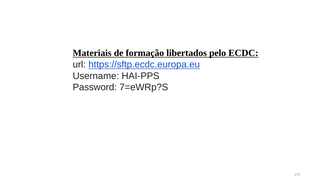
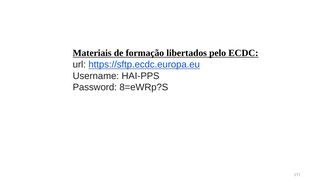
7=eWRp?S: 7=eWRp?S -> 8=eWRp?S (144, 87)
